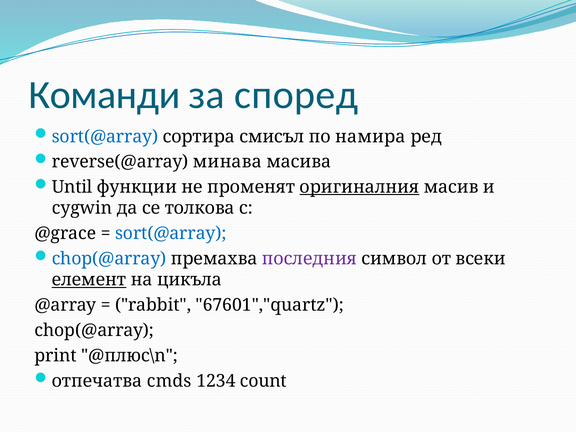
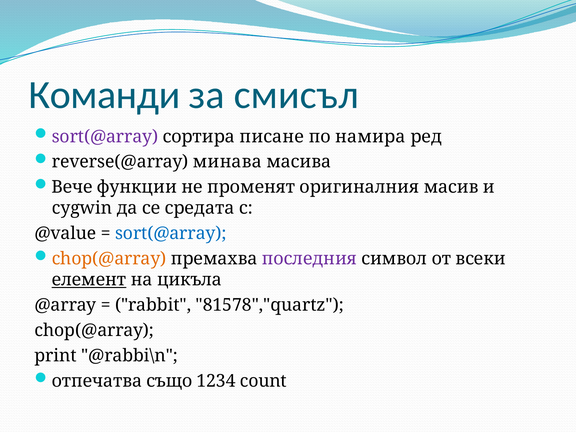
според: според -> смисъл (296, 95)
sort(@array colour: blue -> purple (105, 137)
смисъл: смисъл -> писане (272, 137)
Until: Until -> Вече (72, 187)
оригиналния underline: present -> none (359, 187)
толкова: толкова -> средата (200, 208)
@grace: @grace -> @value (65, 233)
chop(@array colour: blue -> orange (109, 259)
67601","quartz: 67601","quartz -> 81578","quartz (270, 305)
@плюс\n: @плюс\n -> @rabbi\n (130, 356)
cmds: cmds -> също (169, 381)
